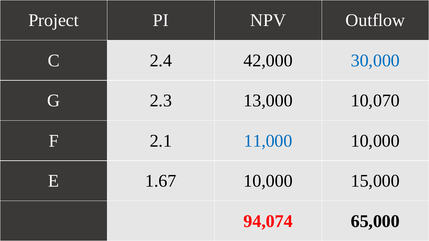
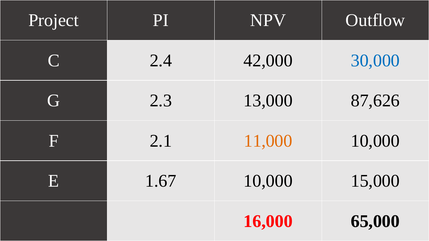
10,070: 10,070 -> 87,626 (375, 101)
11,000 colour: blue -> orange (268, 141)
94,074: 94,074 -> 16,000 (268, 221)
